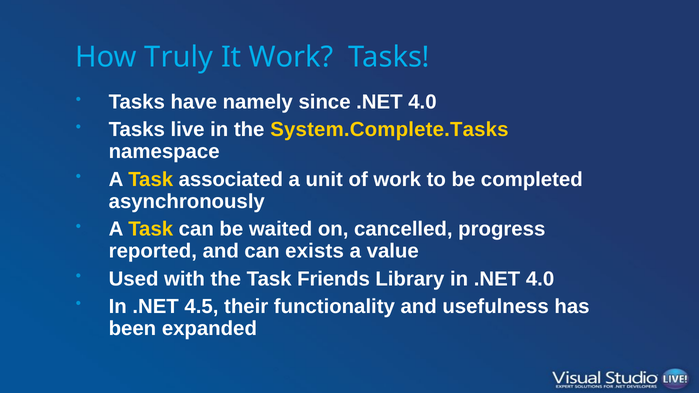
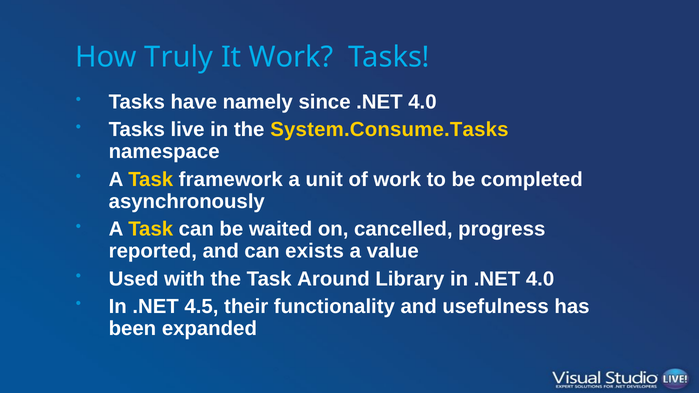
System.Complete.Tasks: System.Complete.Tasks -> System.Consume.Tasks (389, 130)
associated: associated -> framework (231, 180)
Friends: Friends -> Around (333, 279)
